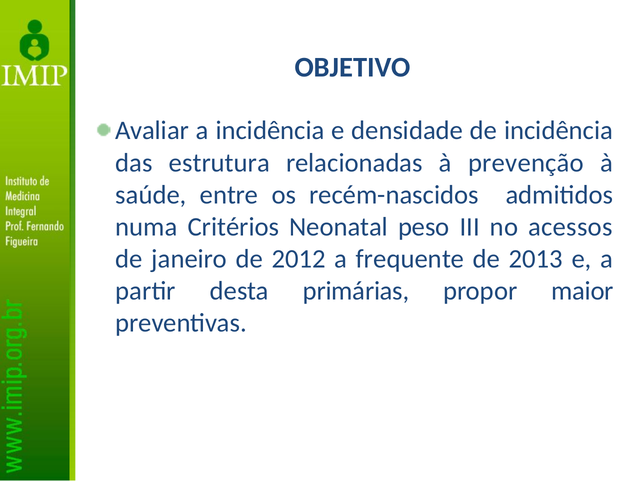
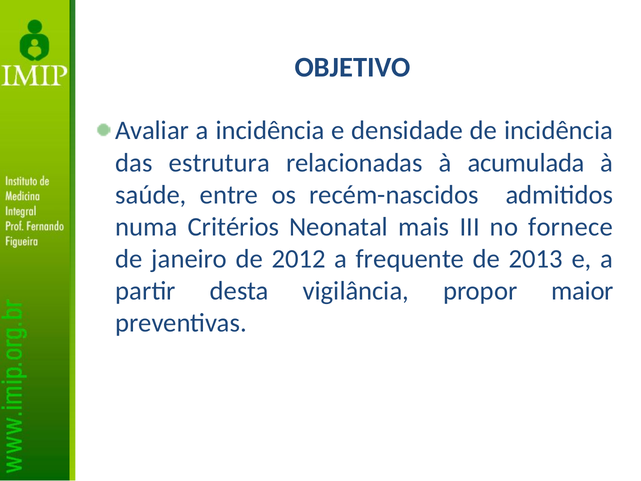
prevenção: prevenção -> acumulada (526, 163)
peso: peso -> mais (424, 227)
acessos: acessos -> fornece (571, 227)
primárias: primárias -> vigilância (356, 291)
